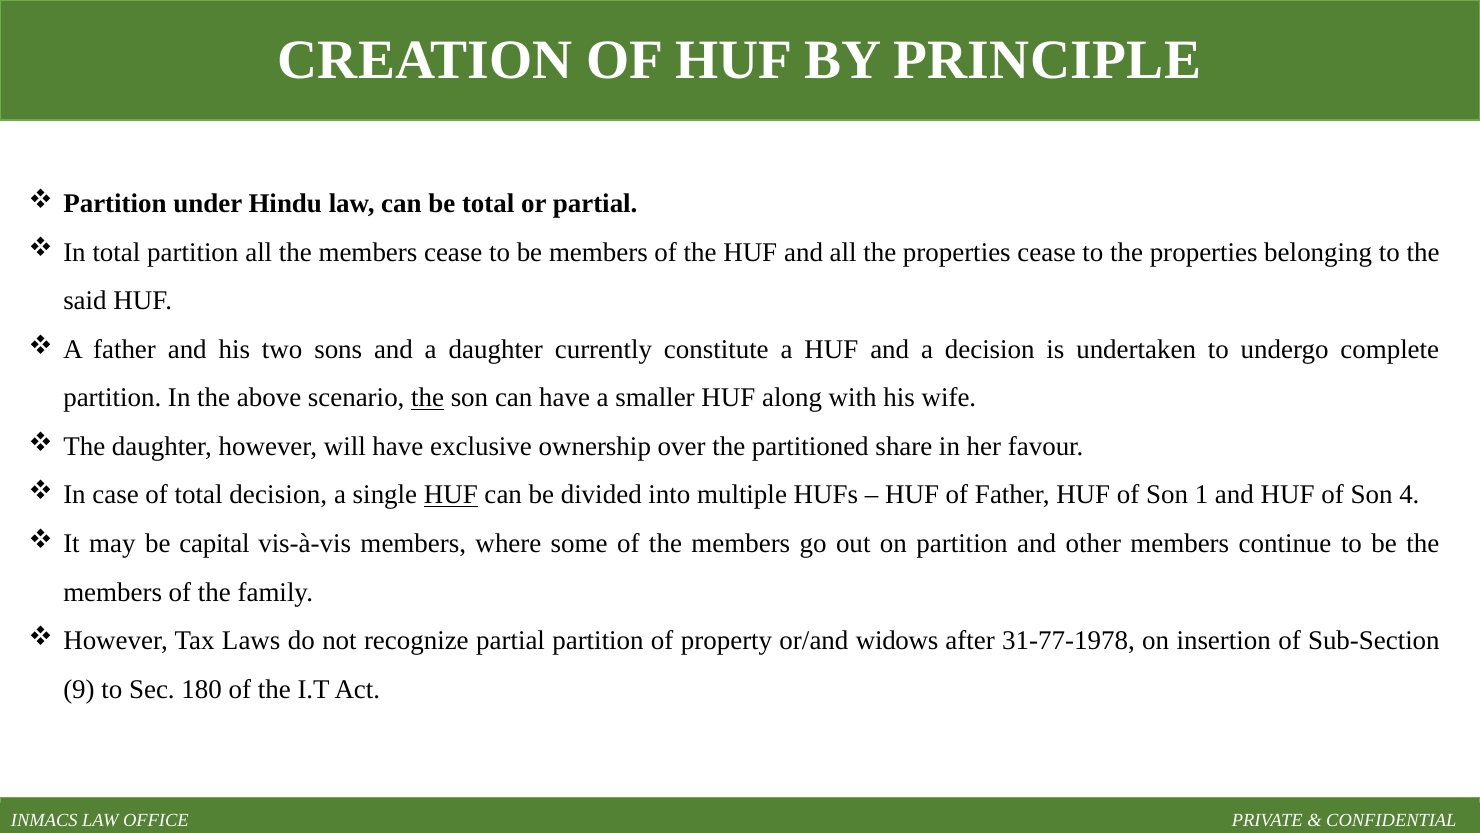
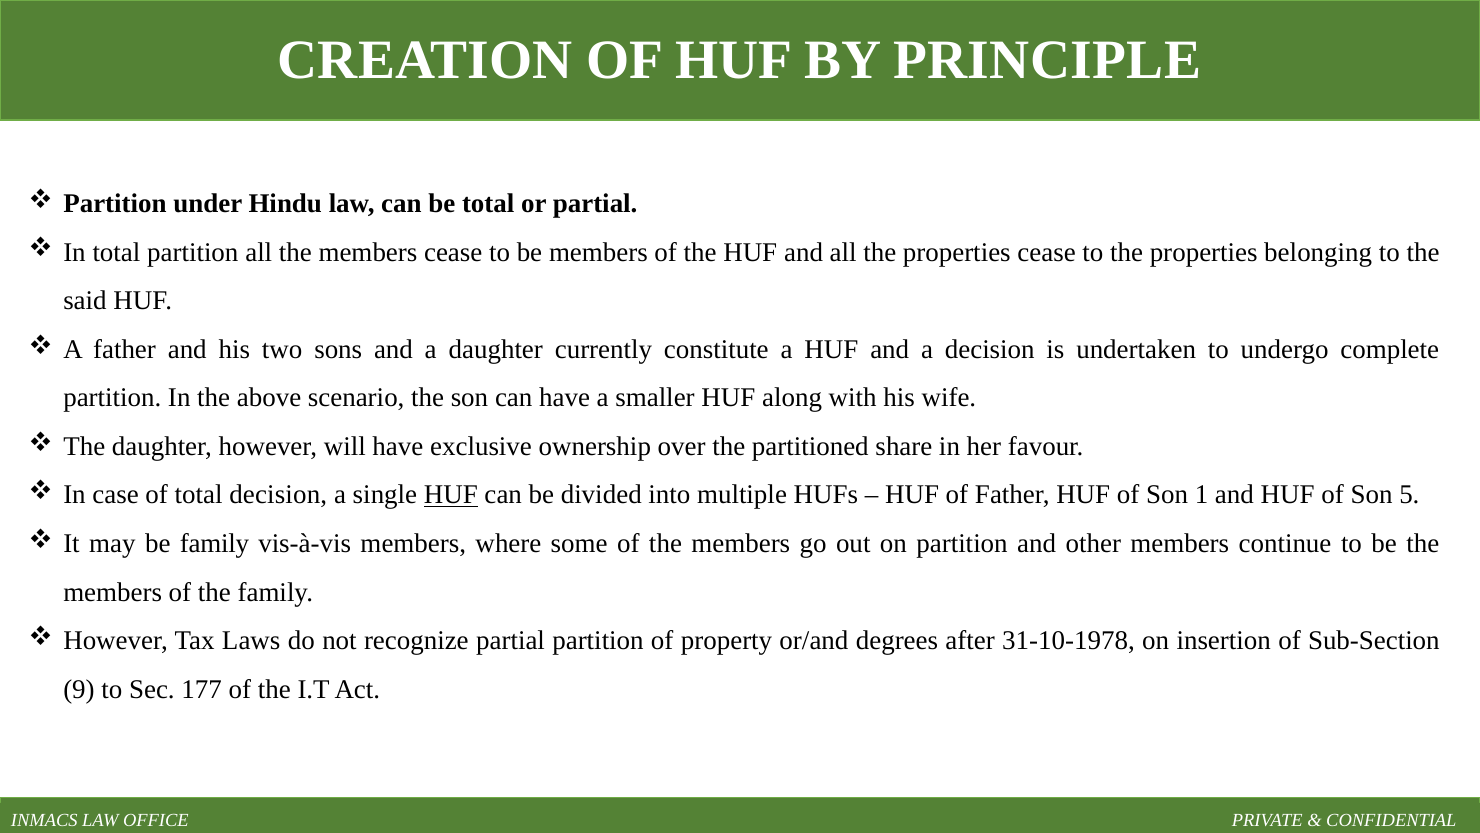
the underline: present -> none (428, 398)
4: 4 -> 5 (1409, 495)
be capital: capital -> family (214, 543)
widows: widows -> degrees (897, 640)
31-77-1978: 31-77-1978 -> 31-10-1978 (1069, 640)
180: 180 -> 177 (202, 689)
